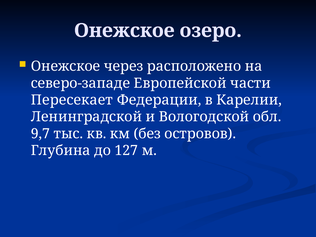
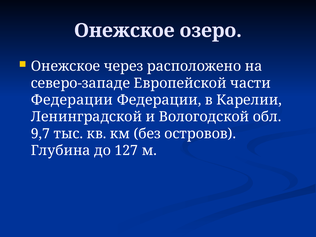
Пересекает: Пересекает -> Федерации (72, 100)
